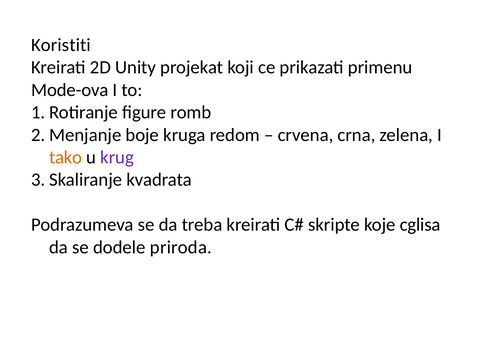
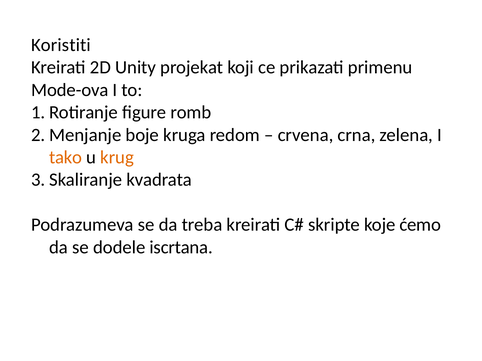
krug colour: purple -> orange (117, 158)
cglisa: cglisa -> ćemo (420, 225)
priroda: priroda -> iscrtana (181, 248)
